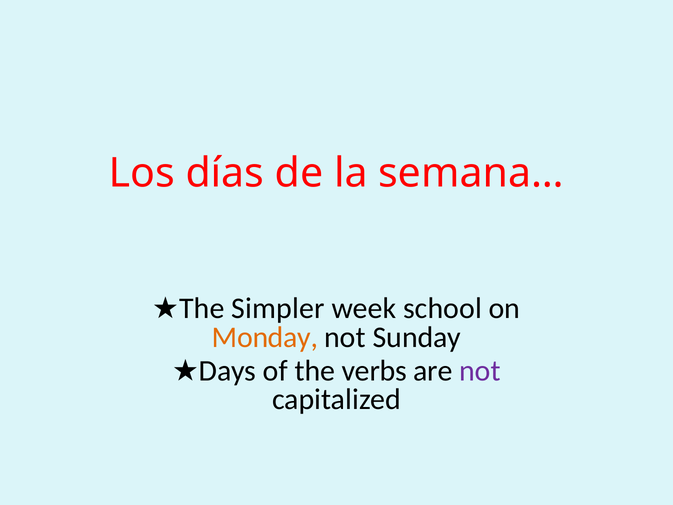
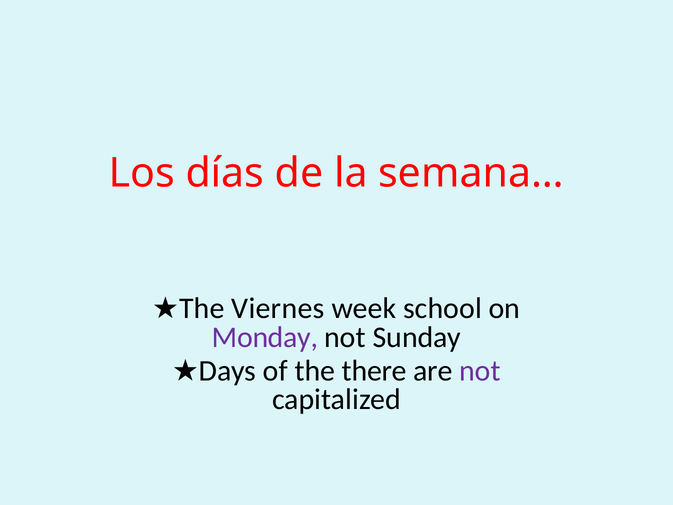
Simpler: Simpler -> Viernes (278, 308)
Monday colour: orange -> purple (265, 337)
verbs: verbs -> there (374, 370)
